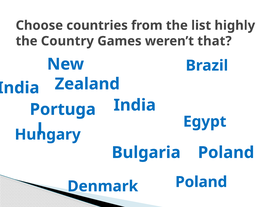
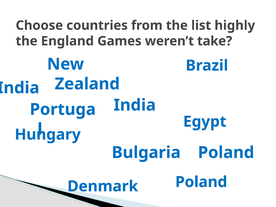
Country: Country -> England (67, 41)
that: that -> take (215, 41)
